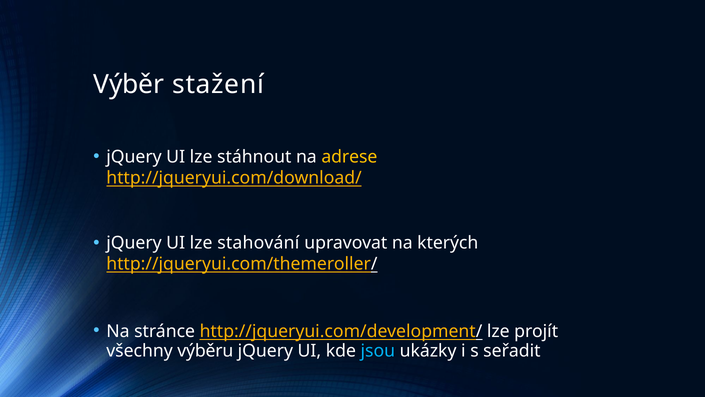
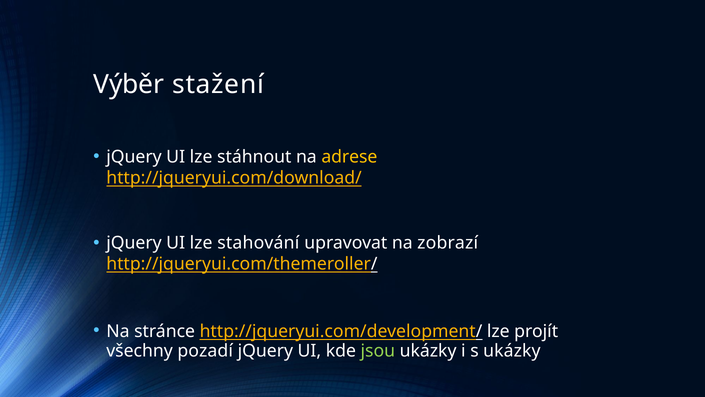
kterých: kterých -> zobrazí (448, 243)
výběru: výběru -> pozadí (205, 351)
jsou colour: light blue -> light green (378, 351)
s seřadit: seřadit -> ukázky (512, 351)
